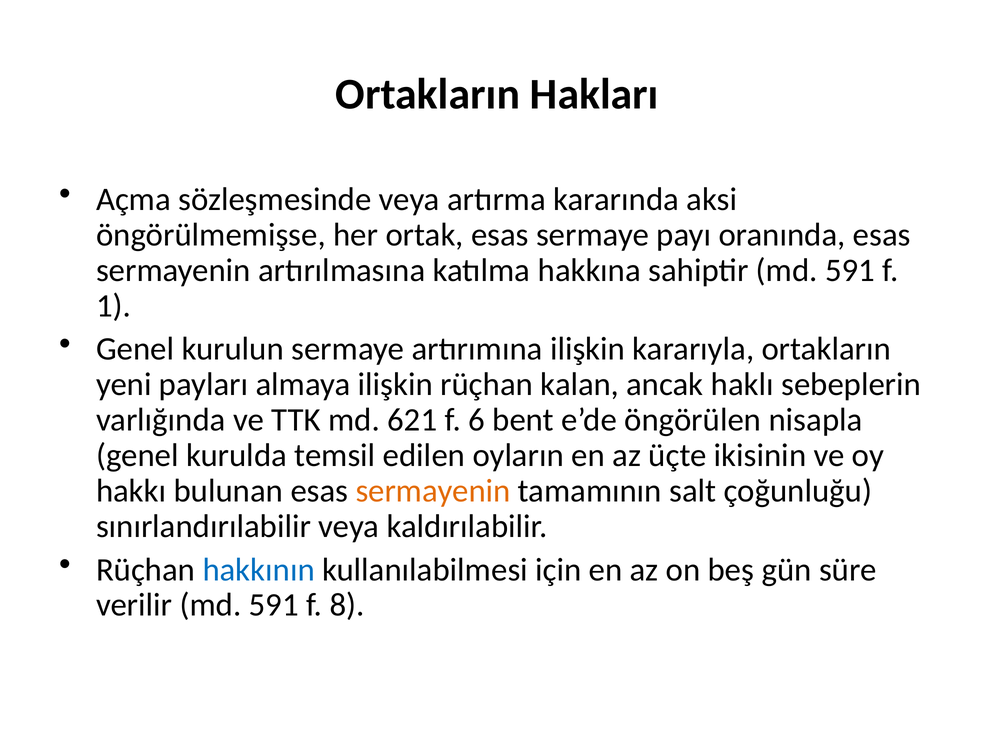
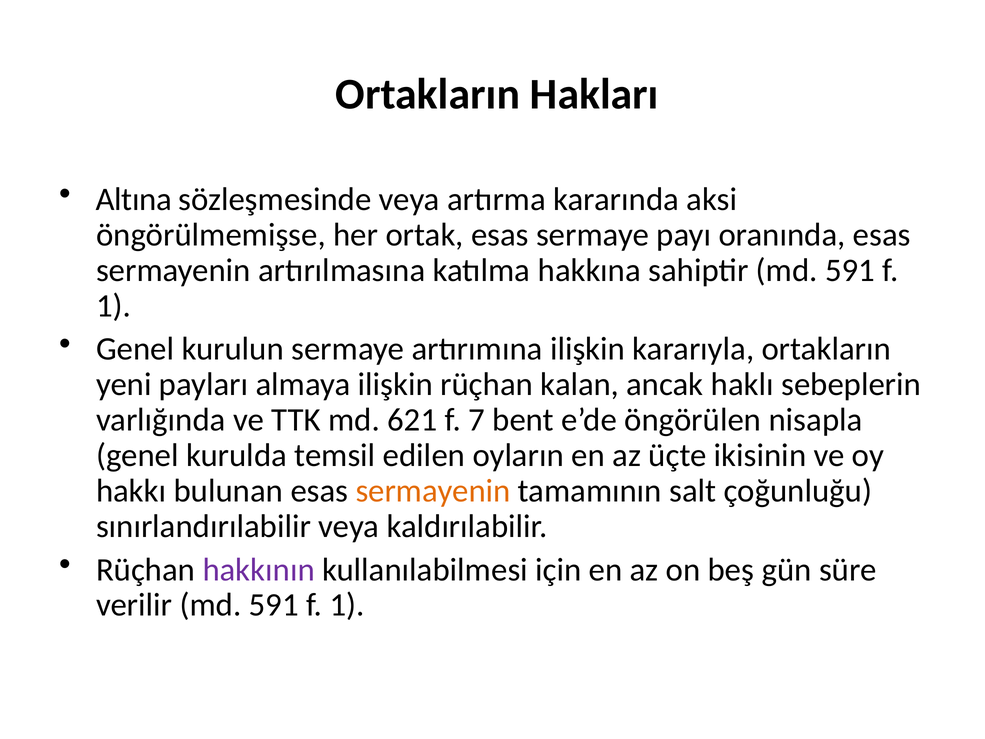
Açma: Açma -> Altına (134, 199)
6: 6 -> 7 (477, 420)
hakkının colour: blue -> purple (259, 569)
8: 8 -> 1 (347, 605)
